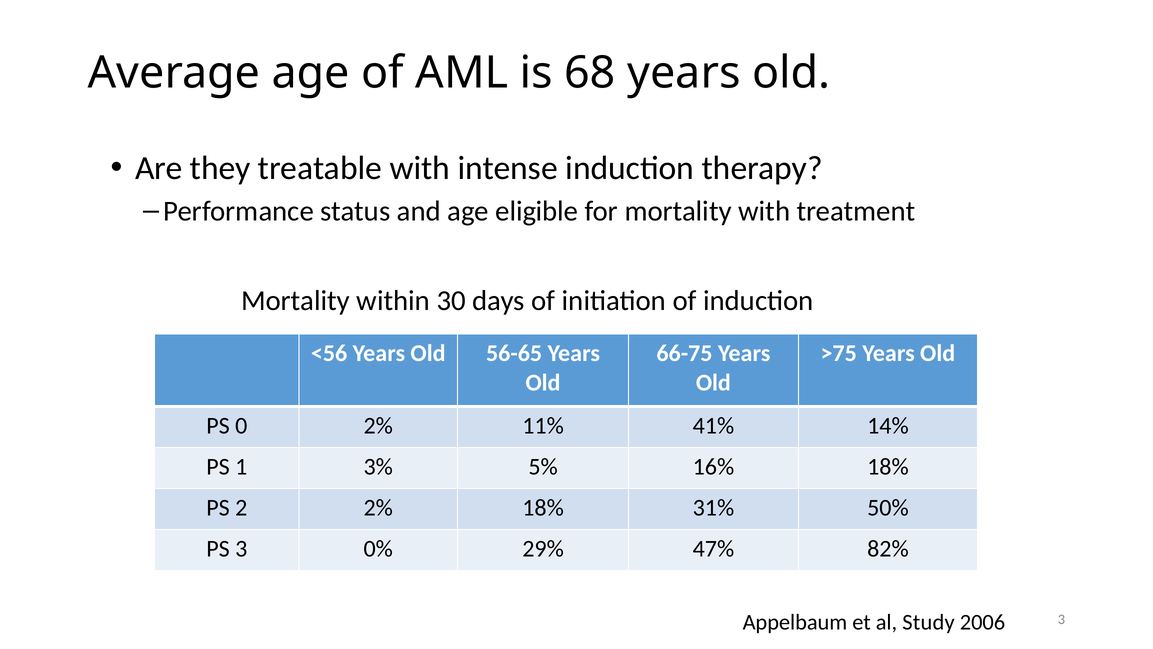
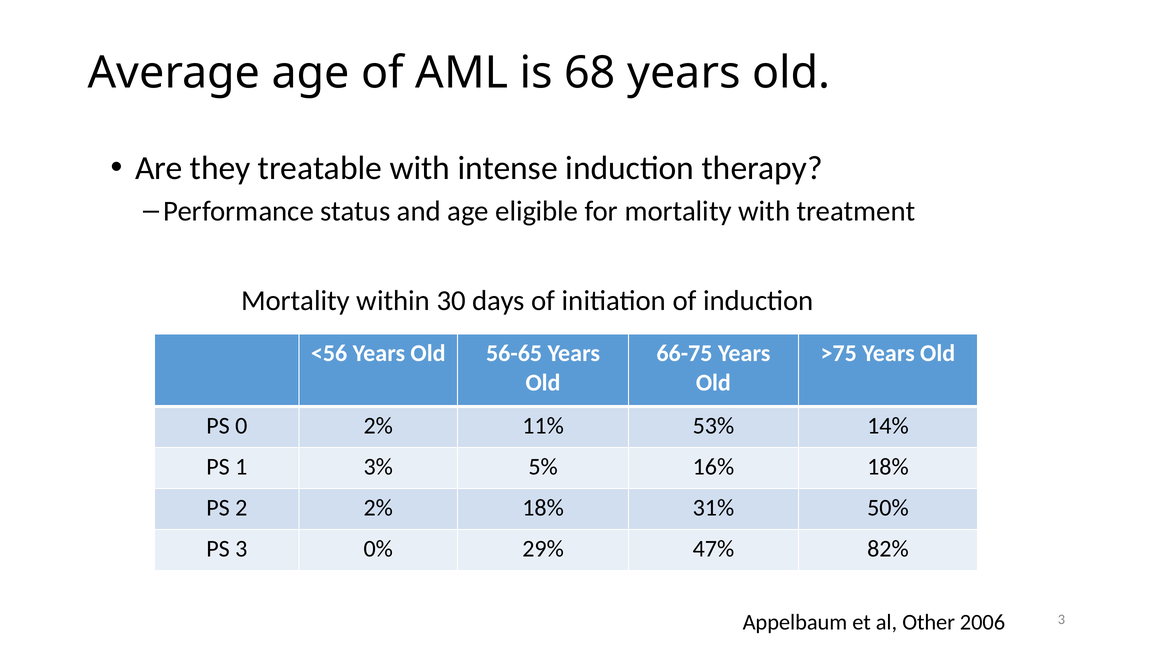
41%: 41% -> 53% (713, 426)
Study: Study -> Other (929, 622)
